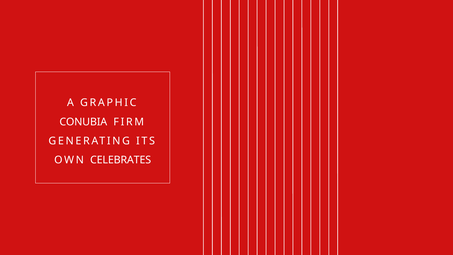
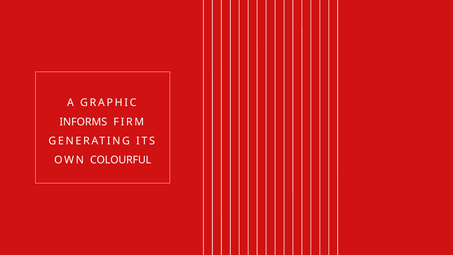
CONUBIA: CONUBIA -> INFORMS (83, 122)
CELEBRATES: CELEBRATES -> COLOURFUL (121, 160)
